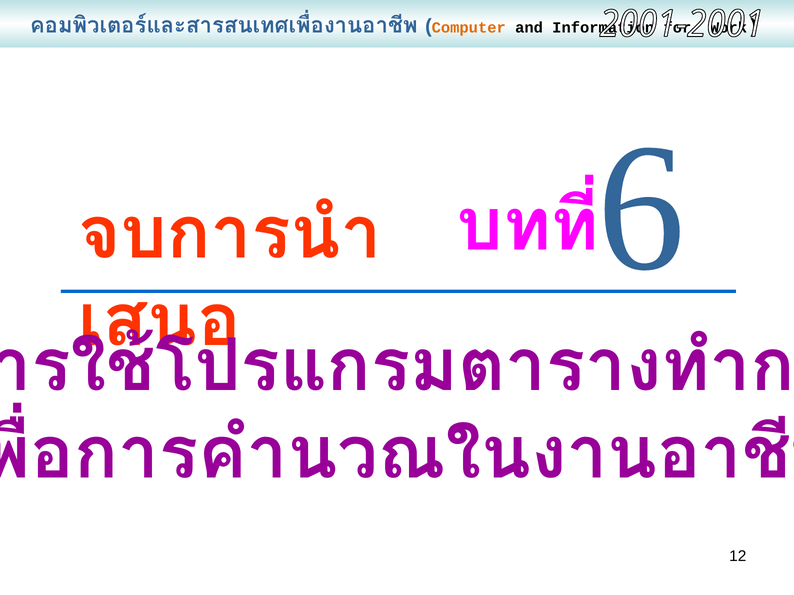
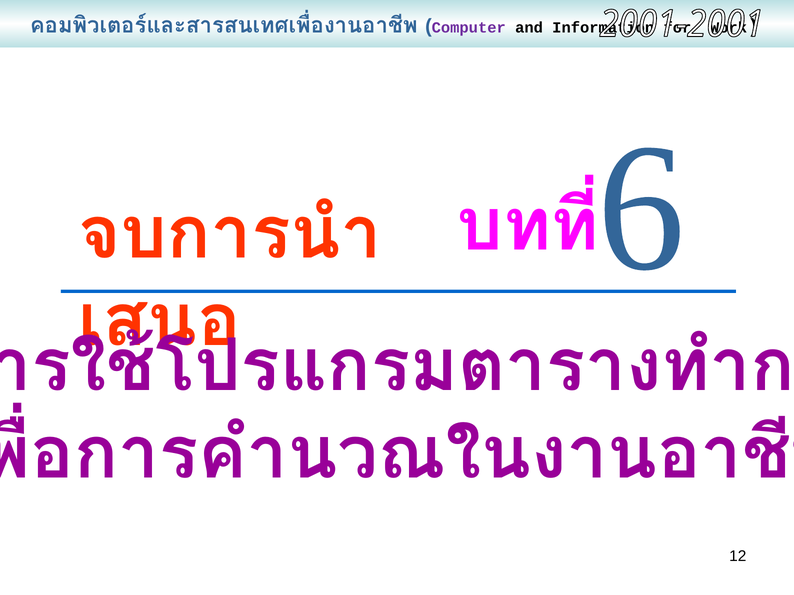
Computer colour: orange -> purple (469, 28)
